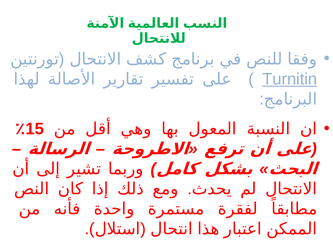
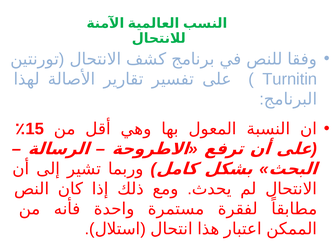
Turnitin underline: present -> none (290, 79)
